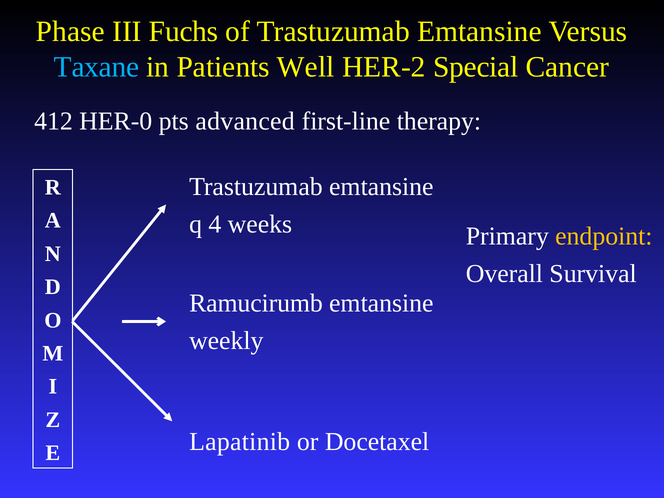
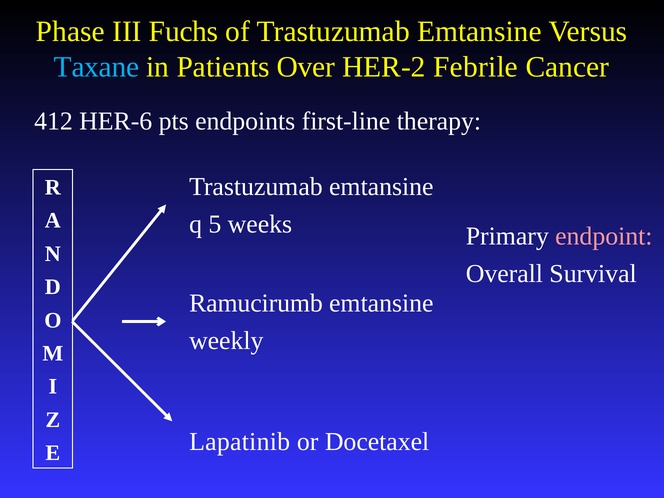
Well: Well -> Over (306, 67)
Special: Special -> Febrile (476, 67)
HER-0: HER-0 -> HER-6 (116, 121)
advanced: advanced -> endpoints (245, 121)
4: 4 -> 5 (215, 224)
endpoint colour: yellow -> pink (604, 236)
